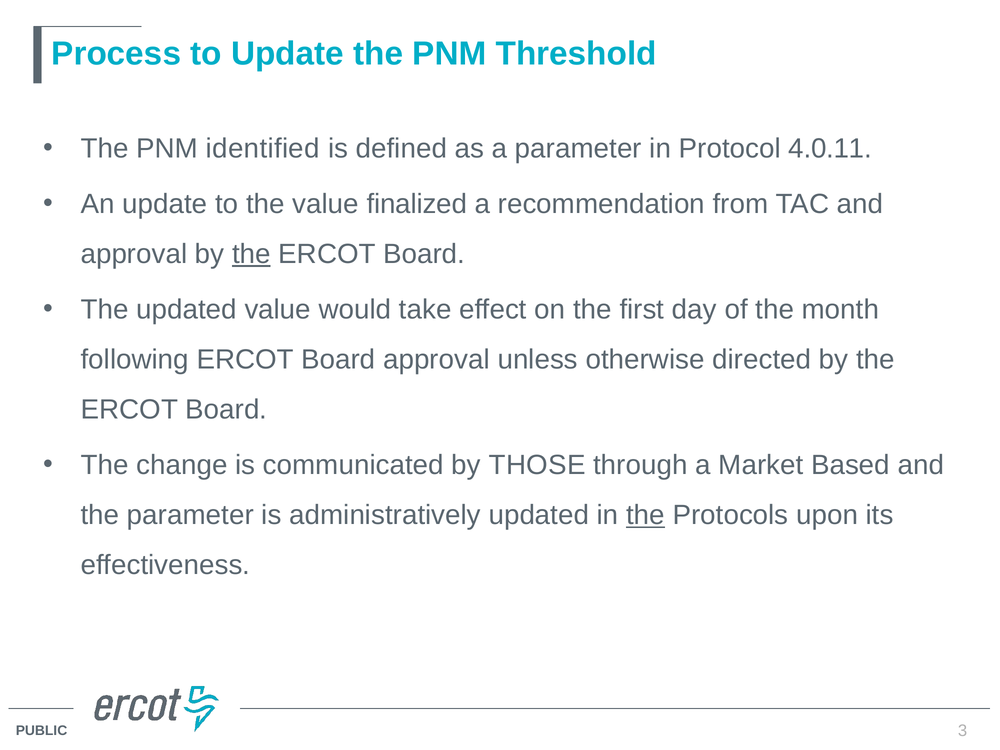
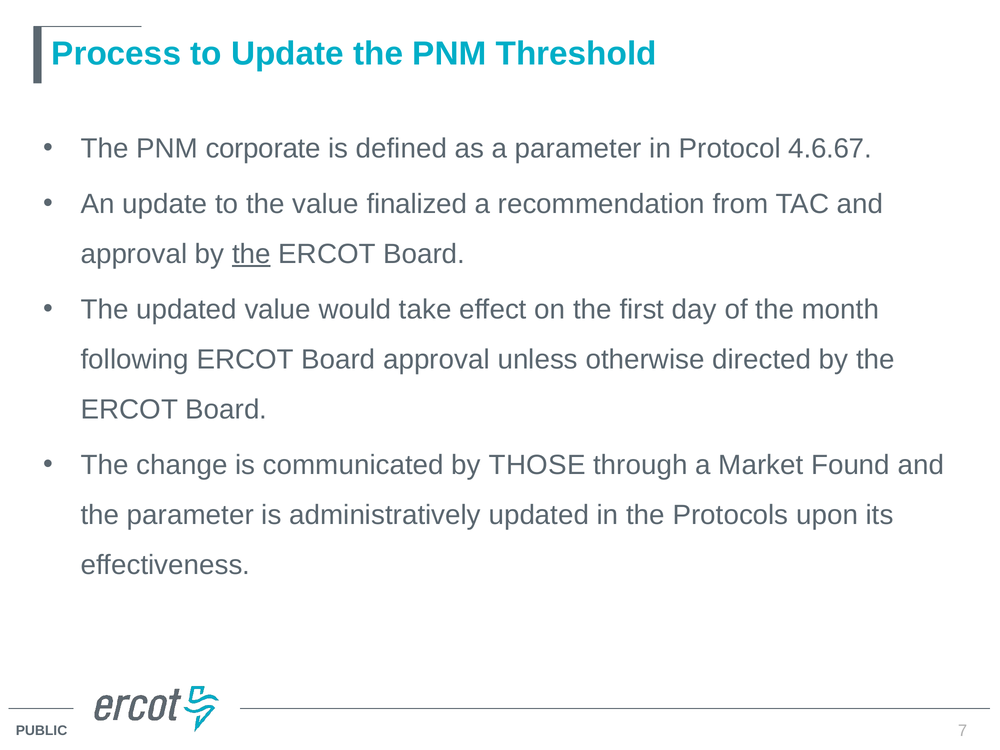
identified: identified -> corporate (263, 149)
4.0.11: 4.0.11 -> 4.6.67 (830, 149)
Based: Based -> Found (851, 465)
the underline: present -> none (645, 515)
3: 3 -> 7 (963, 731)
